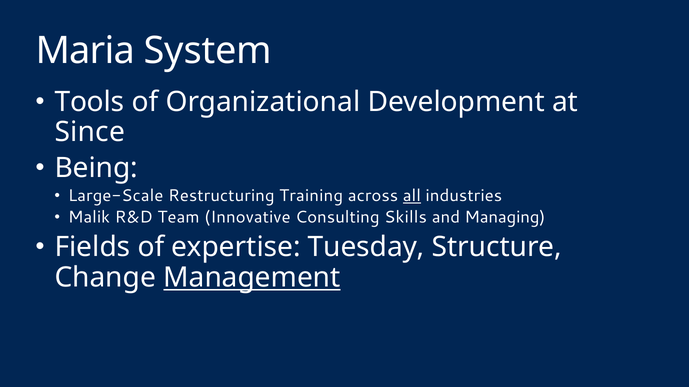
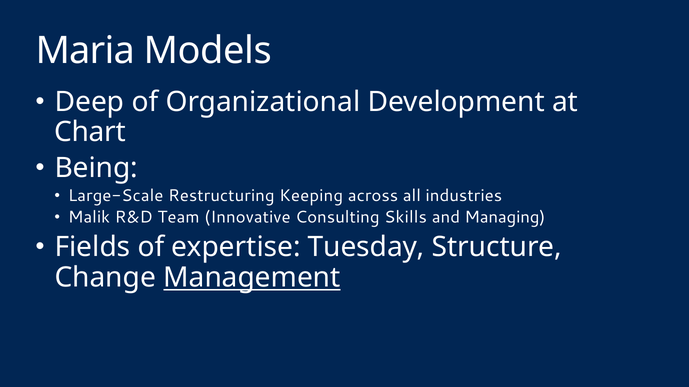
System: System -> Models (208, 51)
Tools: Tools -> Deep (89, 102)
Since: Since -> Chart (90, 132)
Training: Training -> Keeping (311, 196)
all underline: present -> none (412, 196)
